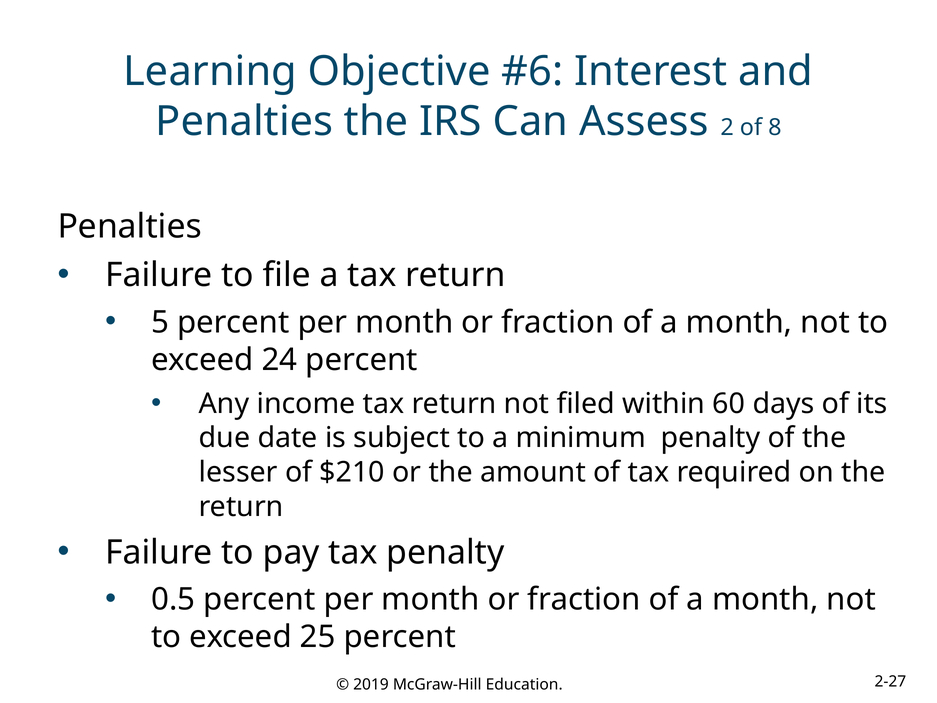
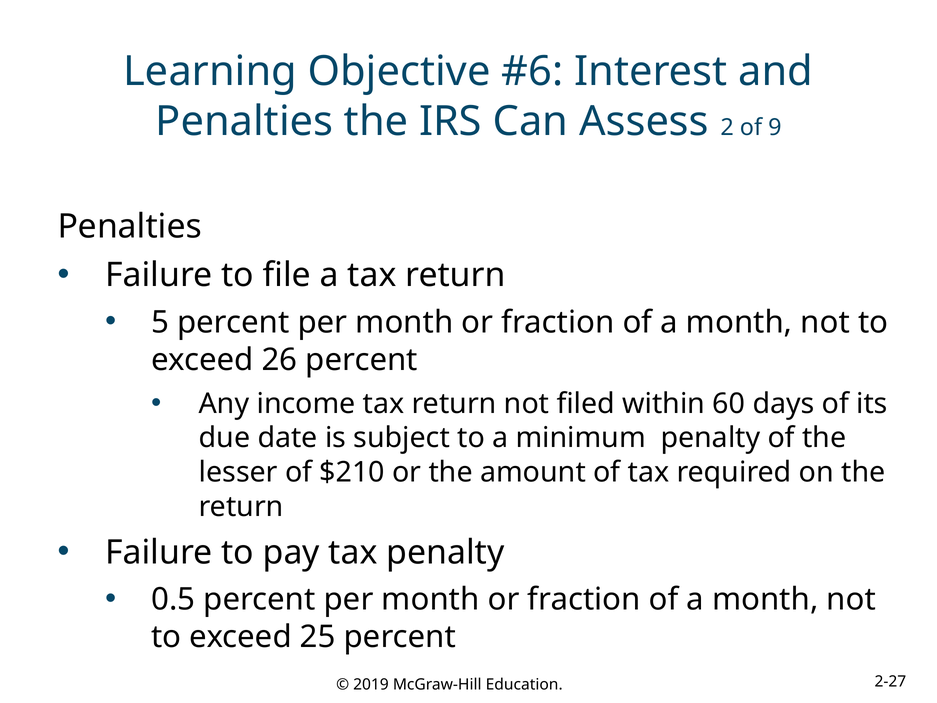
8: 8 -> 9 (775, 127)
24: 24 -> 26 (279, 360)
